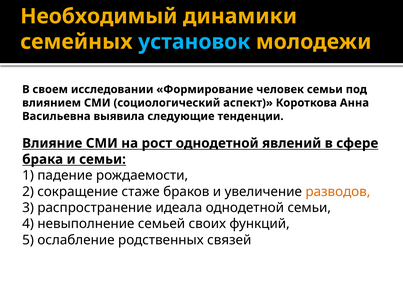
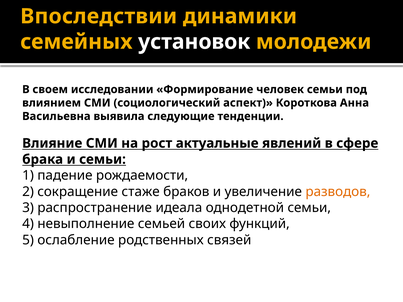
Необходимый: Необходимый -> Впоследствии (99, 16)
установок colour: light blue -> white (194, 42)
рост однодетной: однодетной -> актуальные (217, 143)
